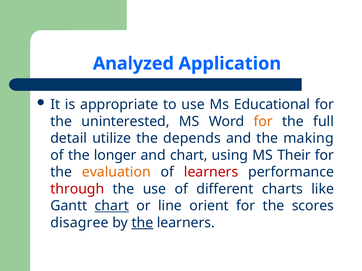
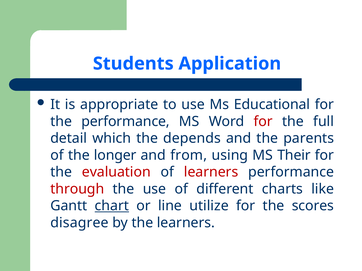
Analyzed: Analyzed -> Students (133, 64)
the uninterested: uninterested -> performance (126, 122)
for colour: orange -> red (263, 122)
utilize: utilize -> which (112, 139)
making: making -> parents (309, 139)
and chart: chart -> from (189, 155)
evaluation colour: orange -> red (116, 172)
orient: orient -> utilize (209, 206)
the underline: present -> none (142, 223)
